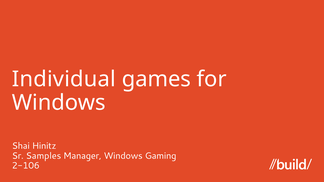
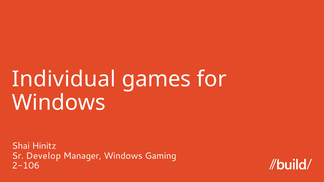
Samples: Samples -> Develop (43, 156)
